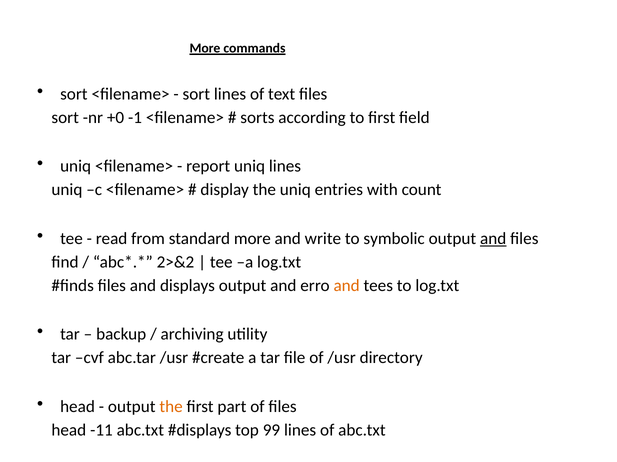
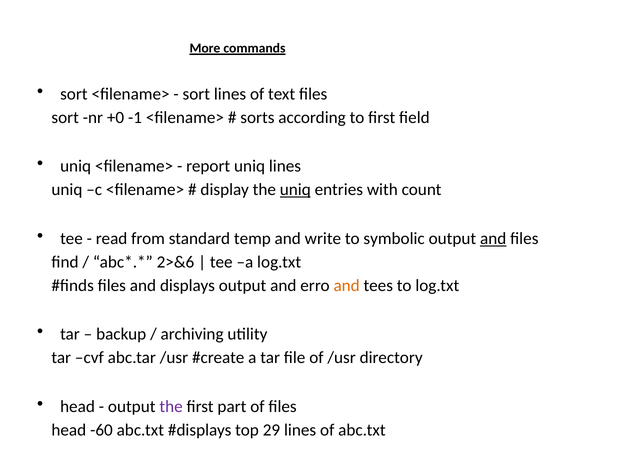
uniq underline: none -> present (295, 190)
standard more: more -> temp (252, 239)
2>&2: 2>&2 -> 2>&6 (175, 262)
the colour: orange -> purple (171, 407)
-11: -11 -> -60 (101, 431)
99: 99 -> 29 (271, 431)
